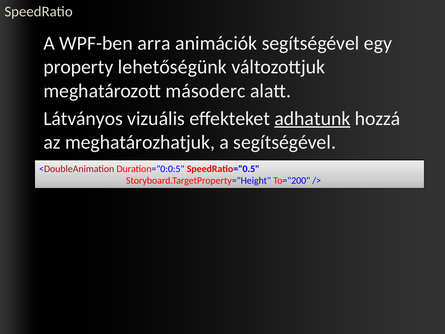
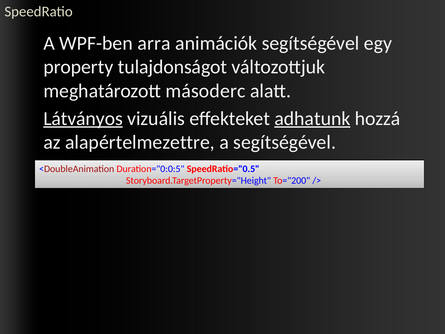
lehetőségünk: lehetőségünk -> tulajdonságot (173, 67)
Látványos underline: none -> present (83, 118)
meghatározhatjuk: meghatározhatjuk -> alapértelmezettre (140, 142)
